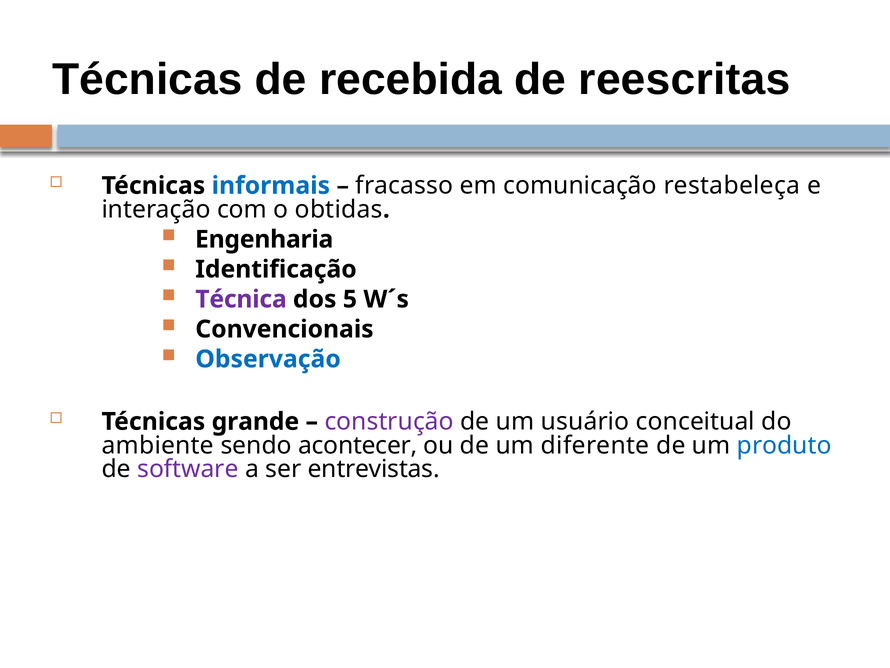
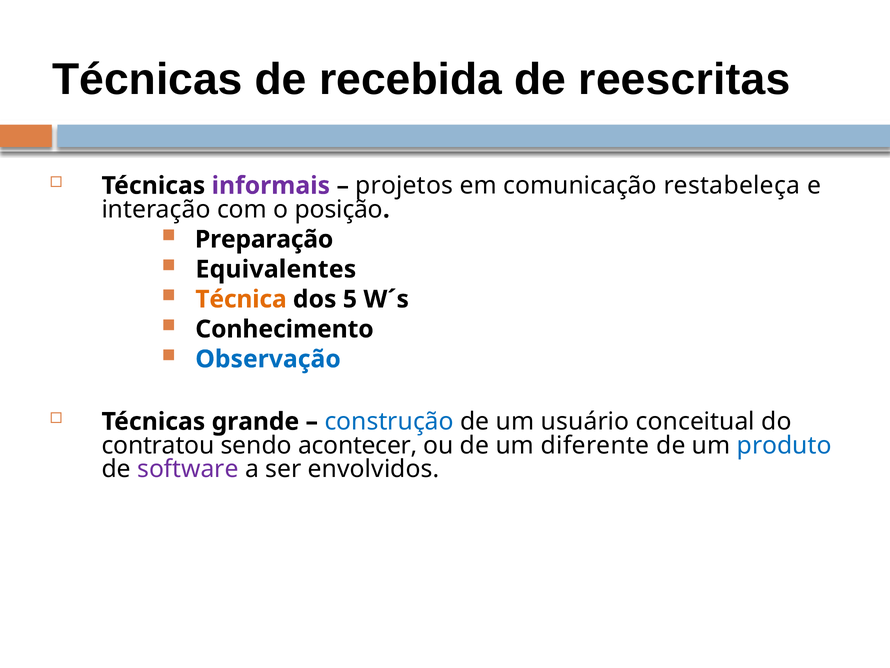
informais colour: blue -> purple (271, 186)
fracasso: fracasso -> projetos (404, 186)
obtidas: obtidas -> posição (339, 209)
Engenharia: Engenharia -> Preparação (264, 239)
Identificação: Identificação -> Equivalentes (276, 269)
Técnica colour: purple -> orange (241, 299)
Convencionais: Convencionais -> Conhecimento (284, 329)
construção colour: purple -> blue (389, 421)
ambiente: ambiente -> contratou (158, 445)
entrevistas: entrevistas -> envolvidos (374, 469)
